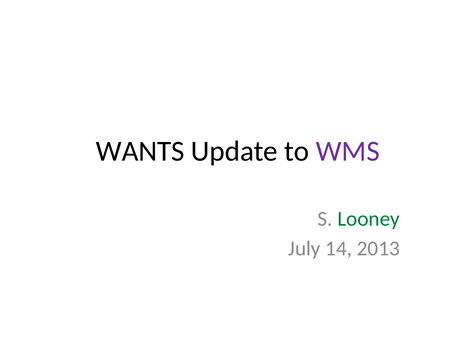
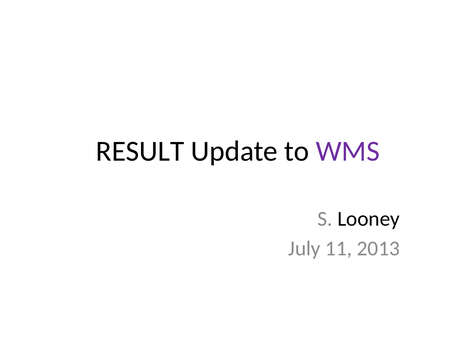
WANTS: WANTS -> RESULT (140, 151)
Looney colour: green -> black (369, 219)
14: 14 -> 11 (339, 248)
